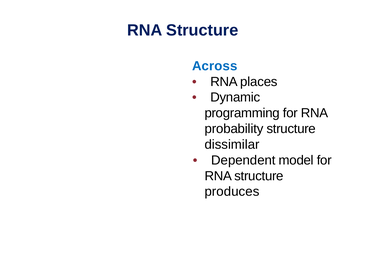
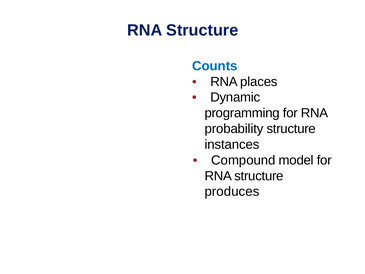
Across: Across -> Counts (215, 66)
dissimilar: dissimilar -> instances (232, 144)
Dependent: Dependent -> Compound (243, 160)
